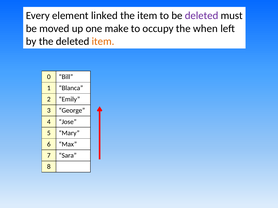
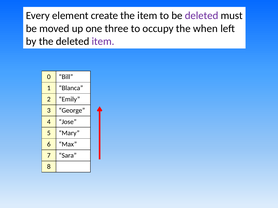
linked: linked -> create (104, 16)
make: make -> three (117, 29)
item colour: orange -> purple (103, 42)
